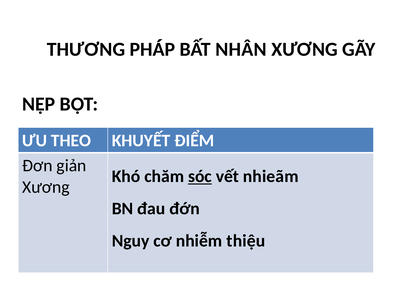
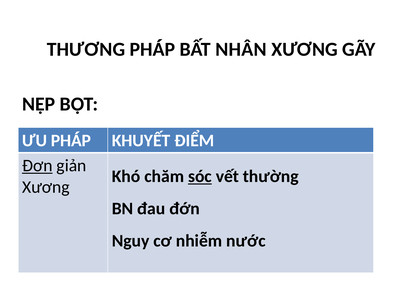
ƯU THEO: THEO -> PHÁP (71, 141)
Đơn underline: none -> present (37, 166)
nhieãm: nhieãm -> thường (271, 176)
thiệu: thiệu -> nước (246, 241)
